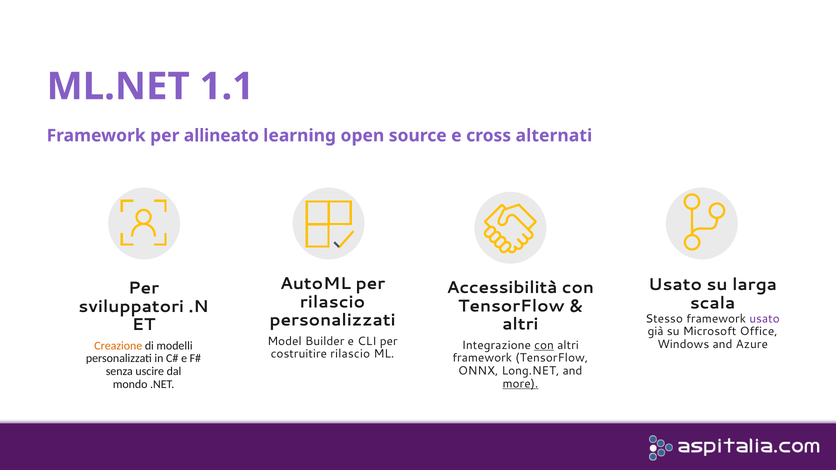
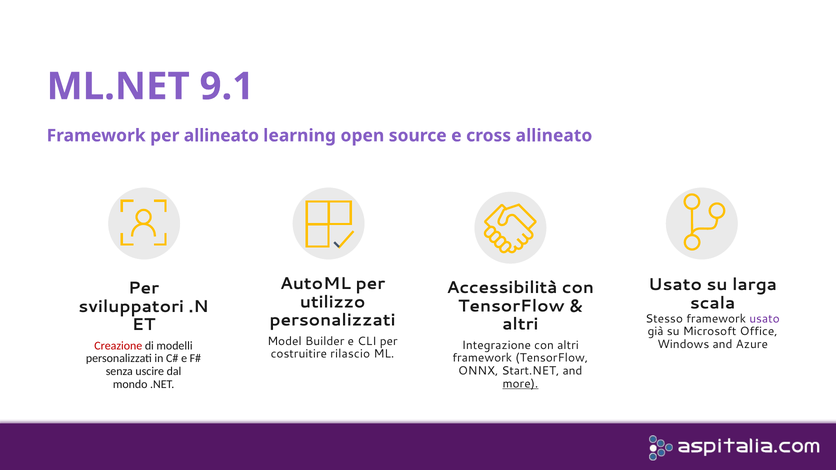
1.1: 1.1 -> 9.1 (227, 87)
cross alternati: alternati -> allineato (554, 136)
rilascio: rilascio -> utilizzo (333, 302)
con underline: present -> none (544, 345)
Creazione colour: orange -> red (118, 346)
Long.NET: Long.NET -> Start.NET (530, 371)
